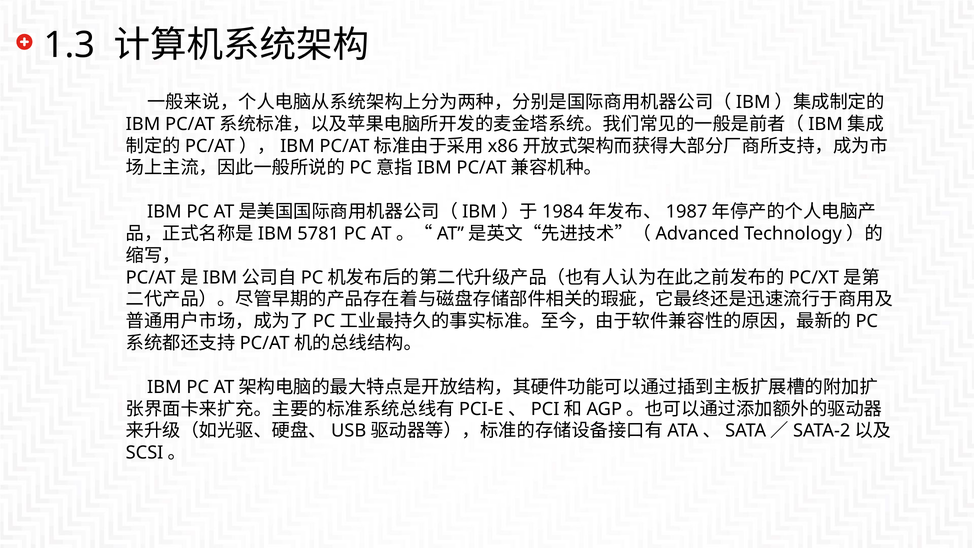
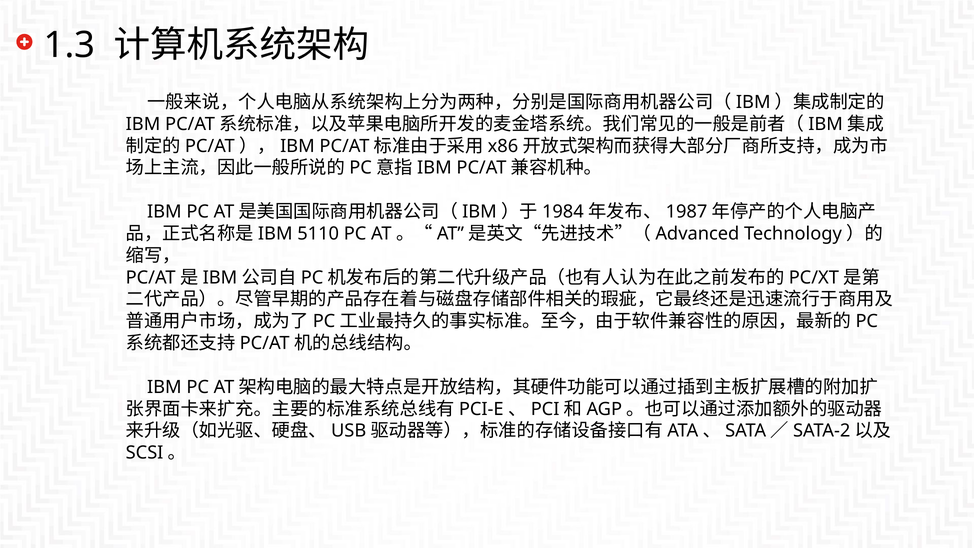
5781: 5781 -> 5110 (318, 234)
